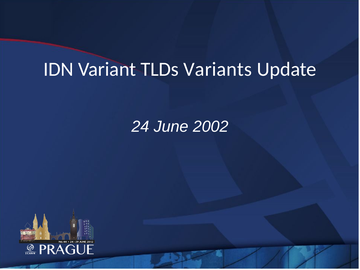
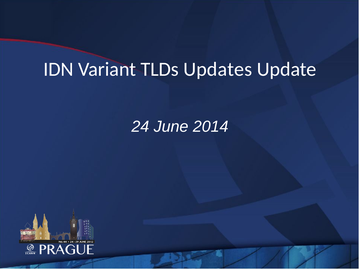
Variants: Variants -> Updates (218, 69)
2002: 2002 -> 2014 (211, 127)
